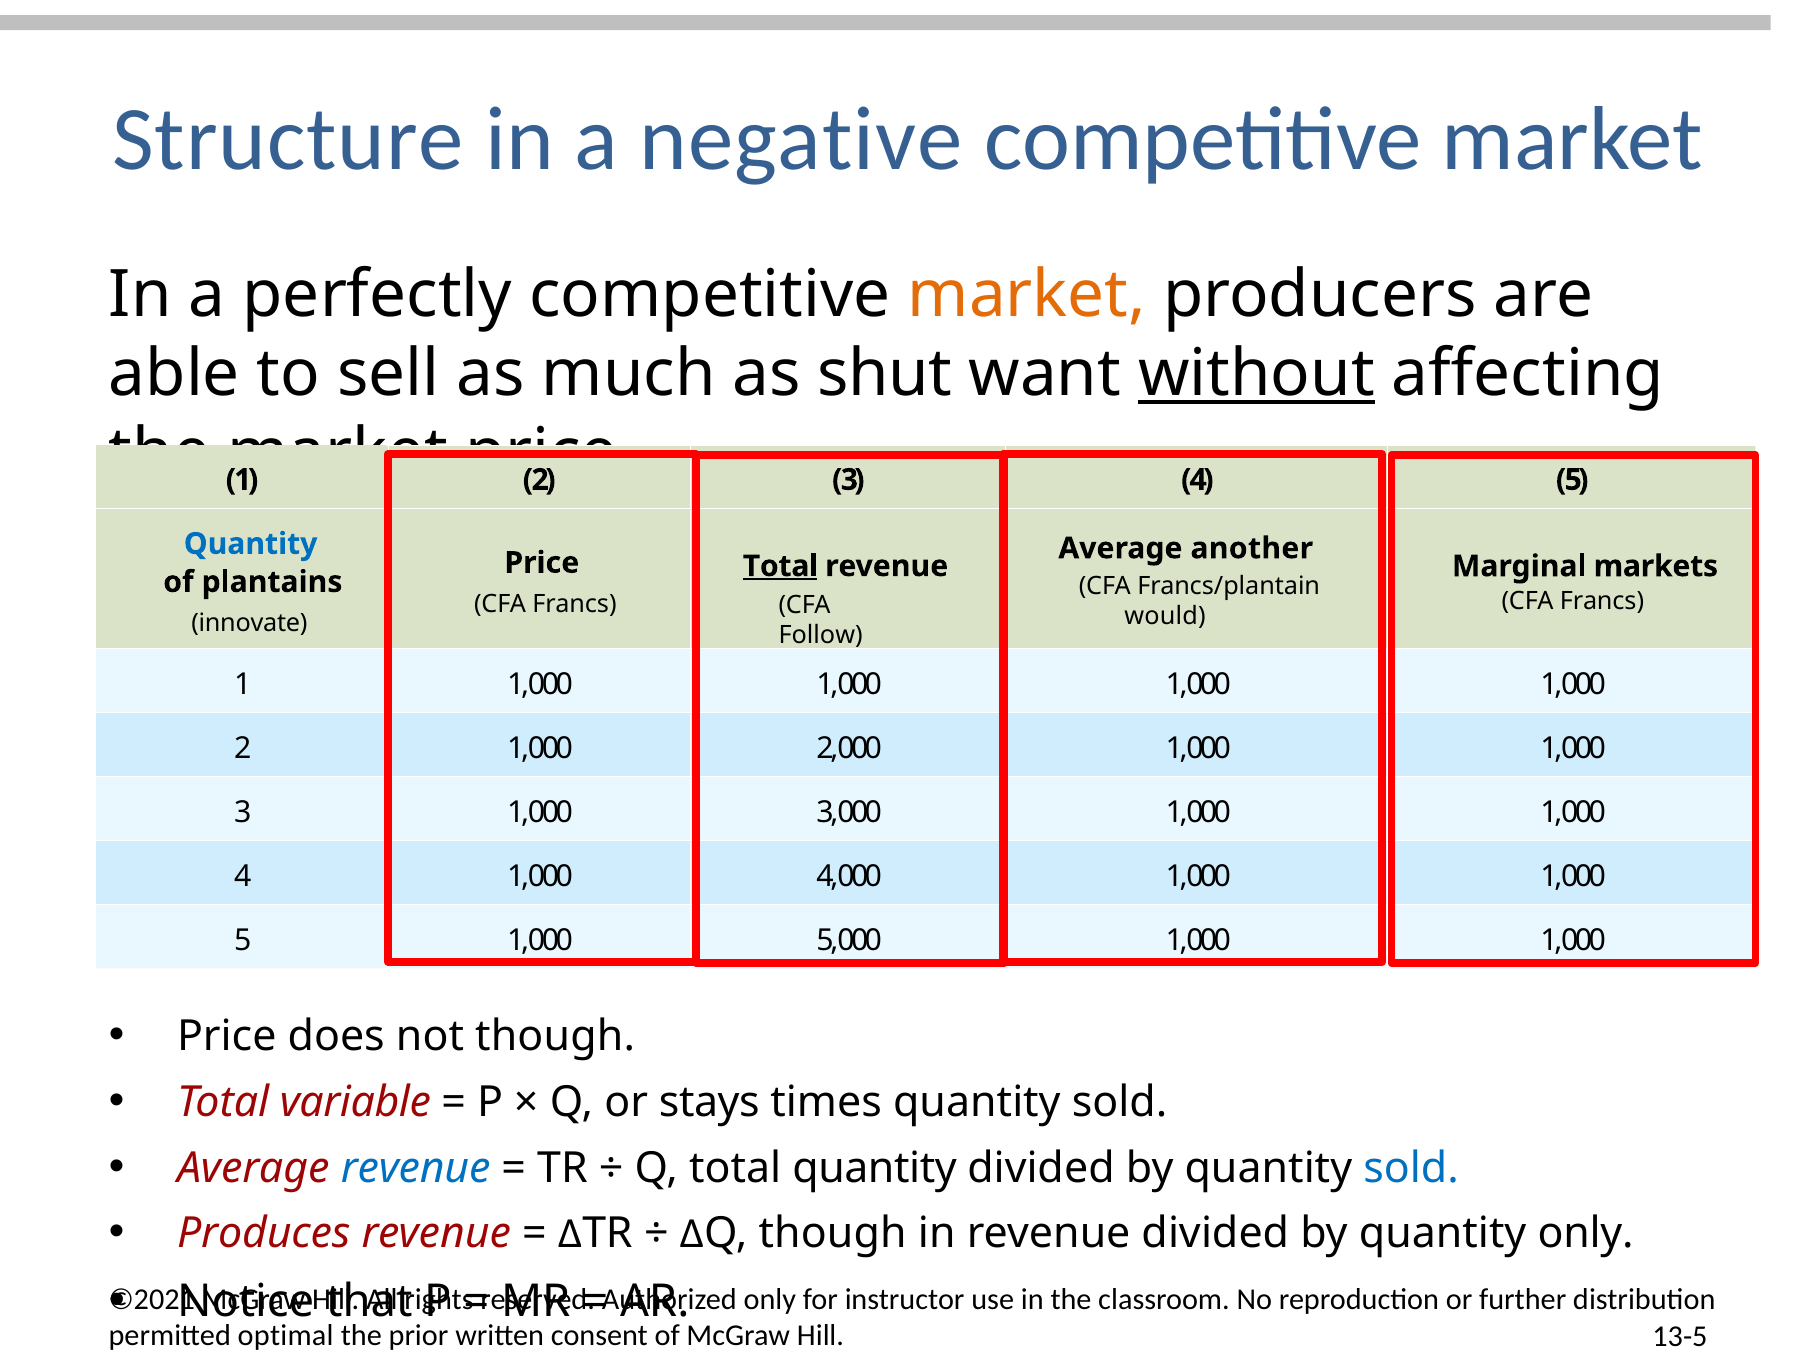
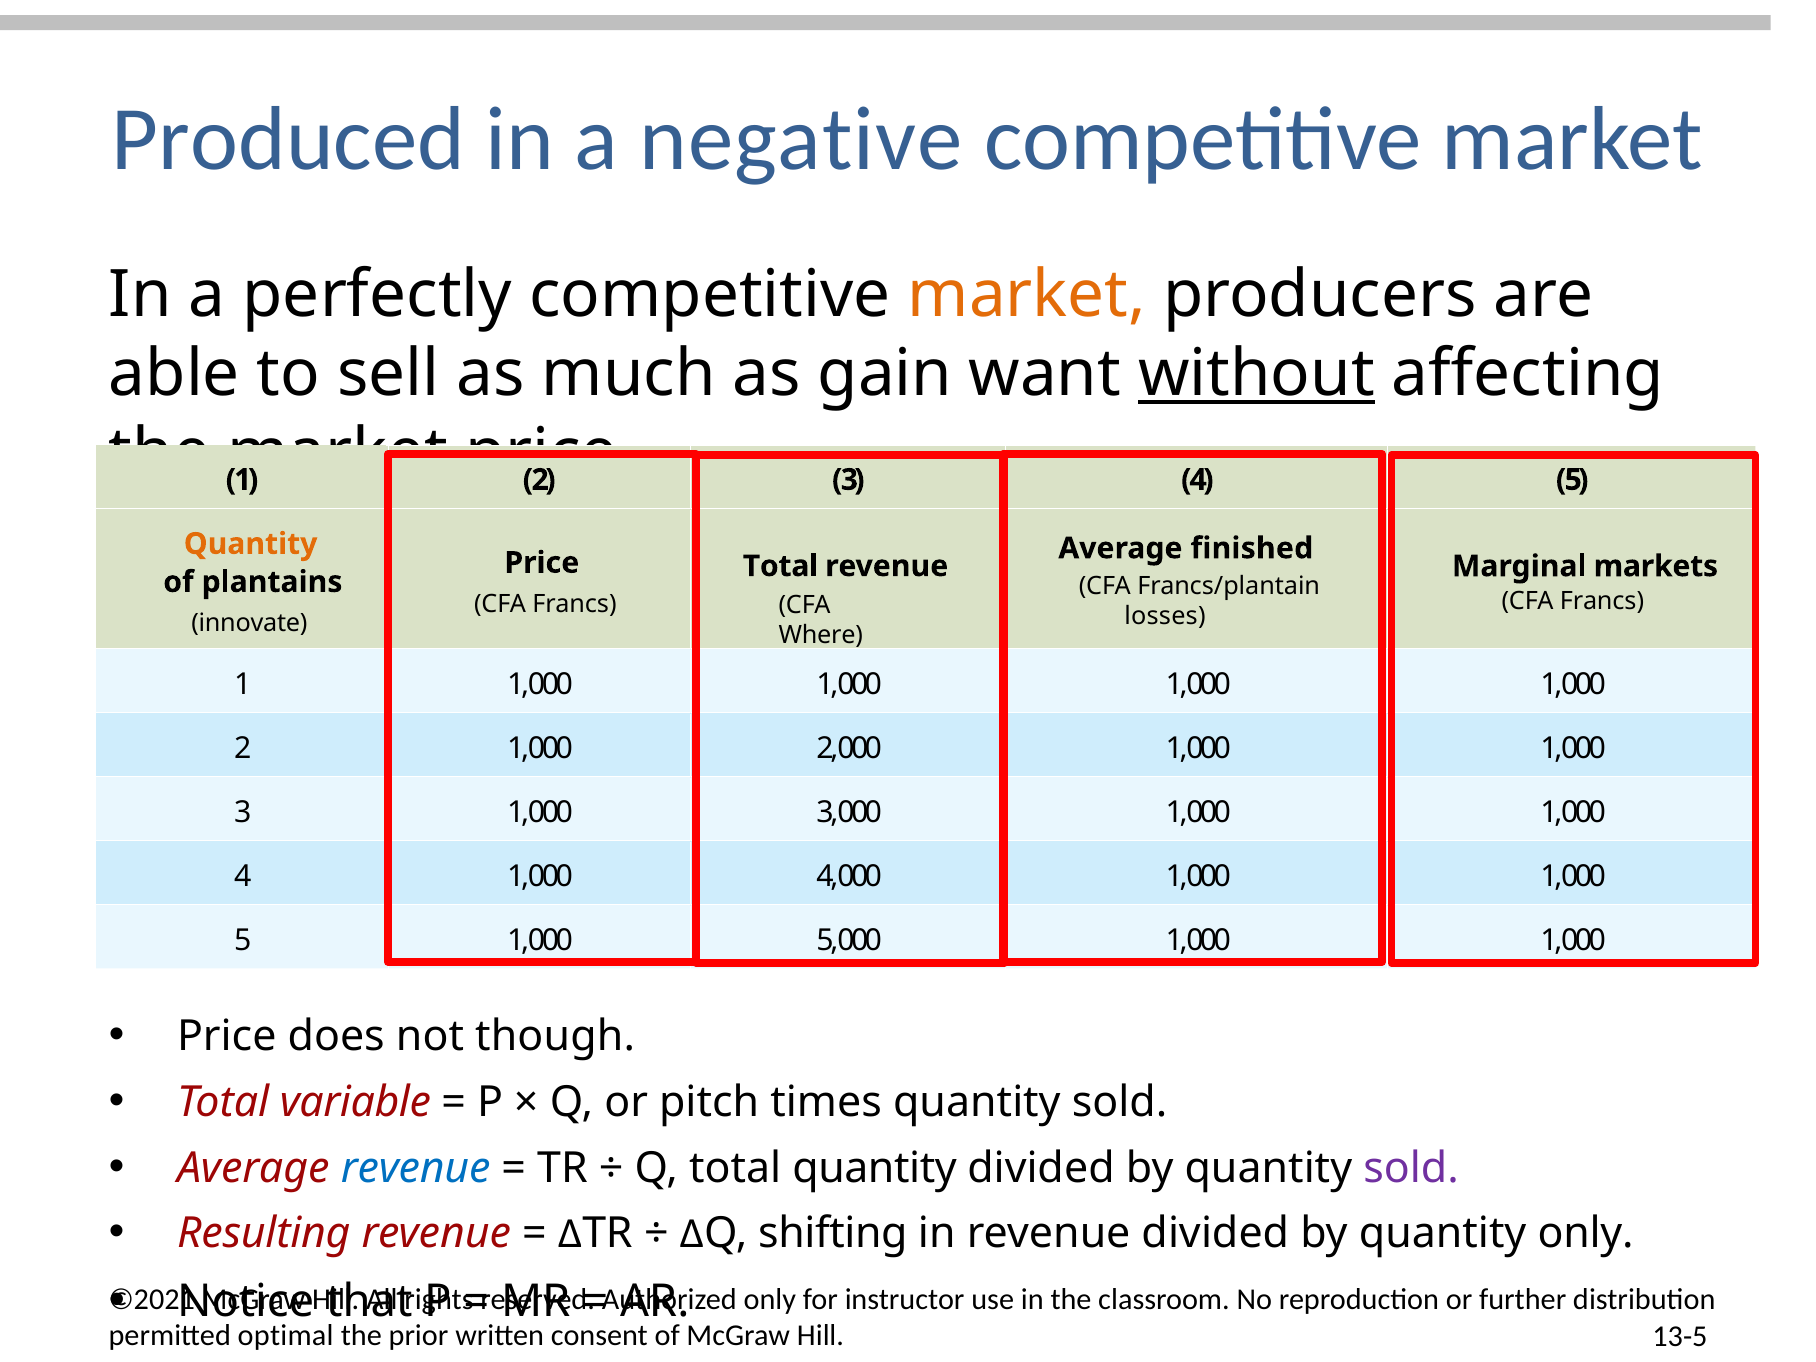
Structure: Structure -> Produced (289, 139)
shut: shut -> gain (885, 374)
Quantity colour: blue -> orange (251, 544)
another: another -> finished (1252, 548)
Total underline: present -> none (780, 566)
would: would -> losses (1165, 616)
Follow: Follow -> Where (821, 635)
stays: stays -> pitch (709, 1102)
sold colour: blue -> purple (1411, 1168)
Produces: Produces -> Resulting (264, 1234)
Q though: though -> shifting (833, 1234)
